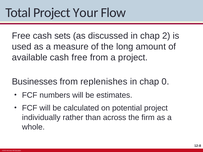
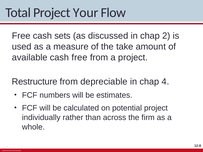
long: long -> take (125, 47)
Businesses: Businesses -> Restructure (35, 82)
replenishes: replenishes -> depreciable (104, 82)
0: 0 -> 4 (165, 82)
